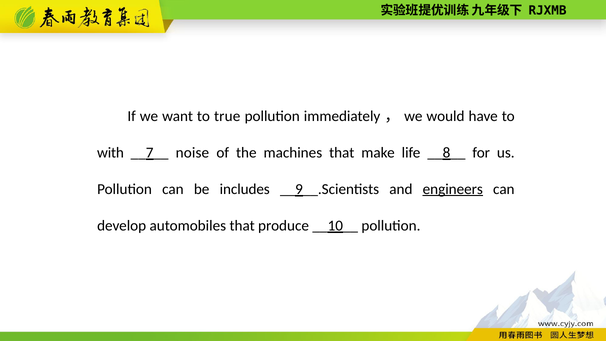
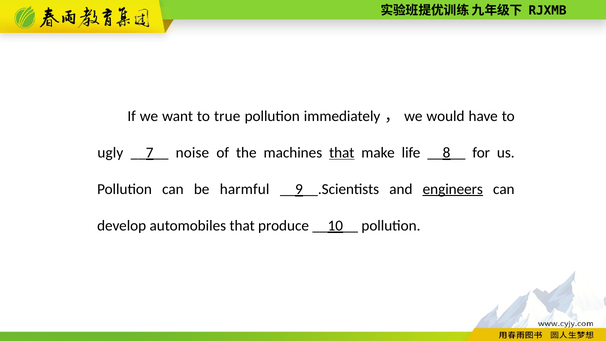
with: with -> ugly (110, 153)
that underline: none -> present (342, 153)
includes: includes -> harmful (245, 189)
